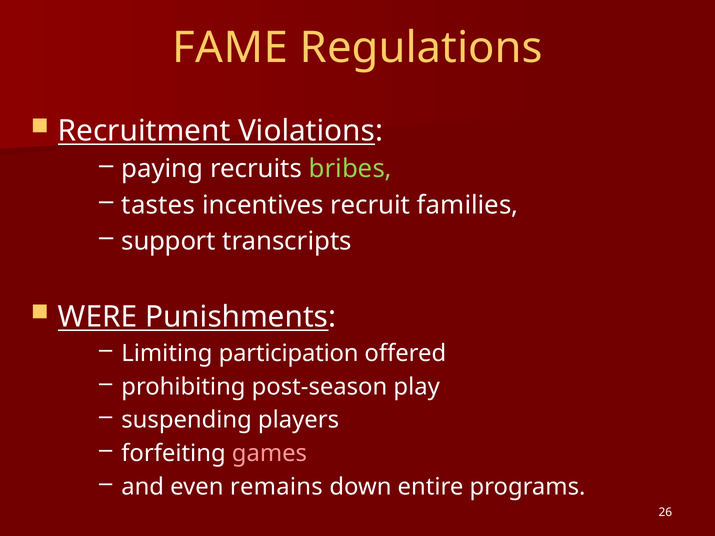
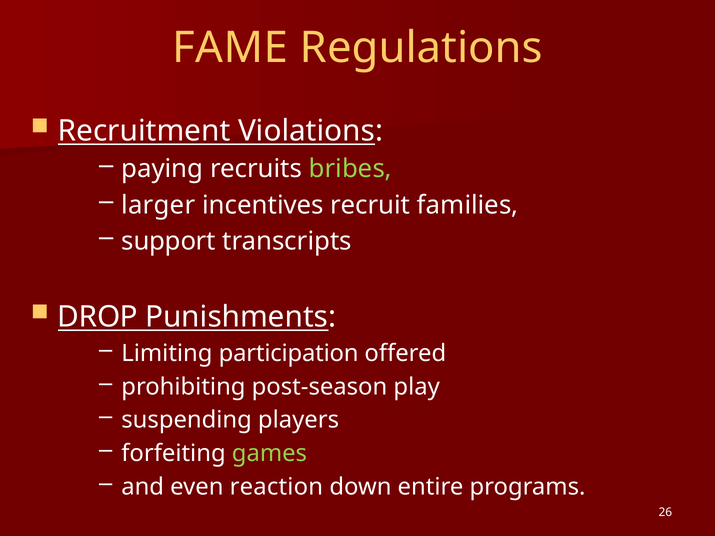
tastes: tastes -> larger (158, 205)
WERE: WERE -> DROP (98, 317)
games colour: pink -> light green (269, 454)
remains: remains -> reaction (276, 487)
